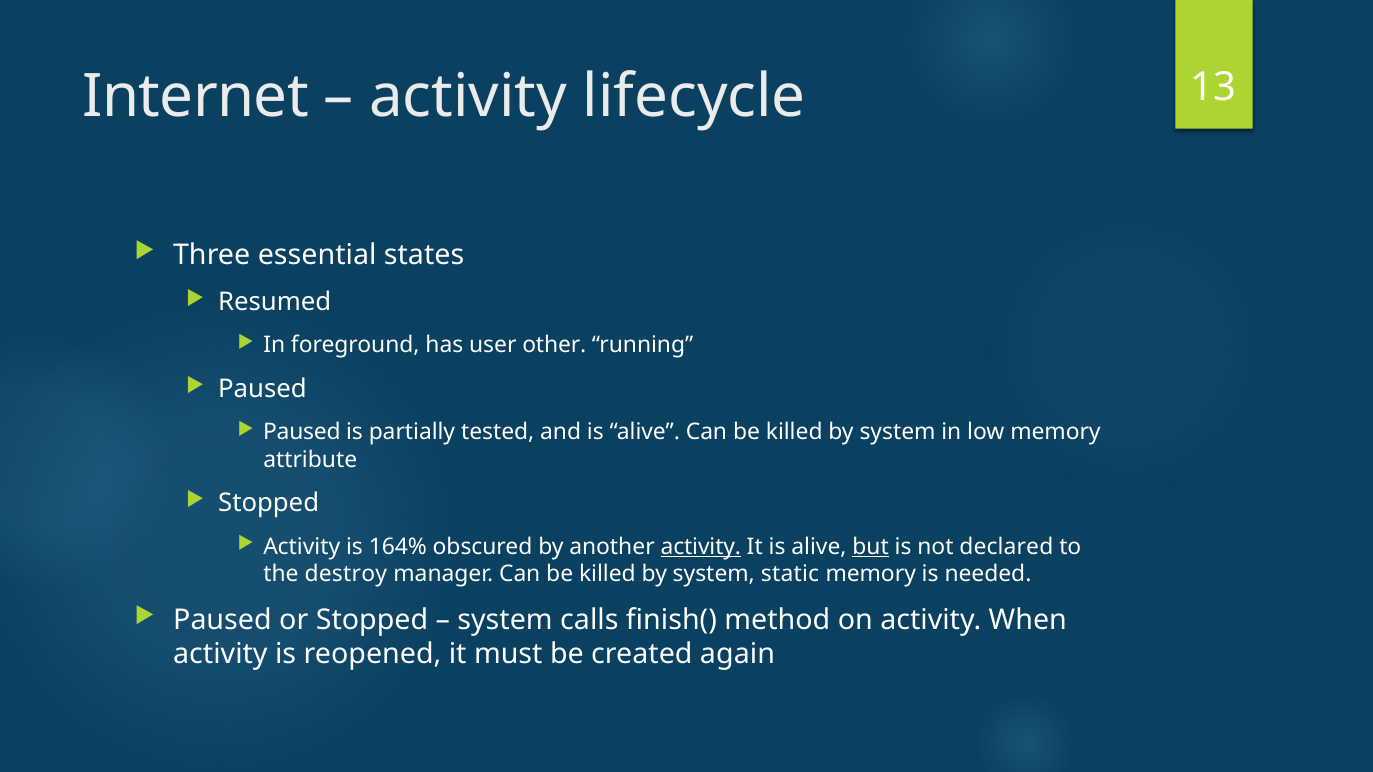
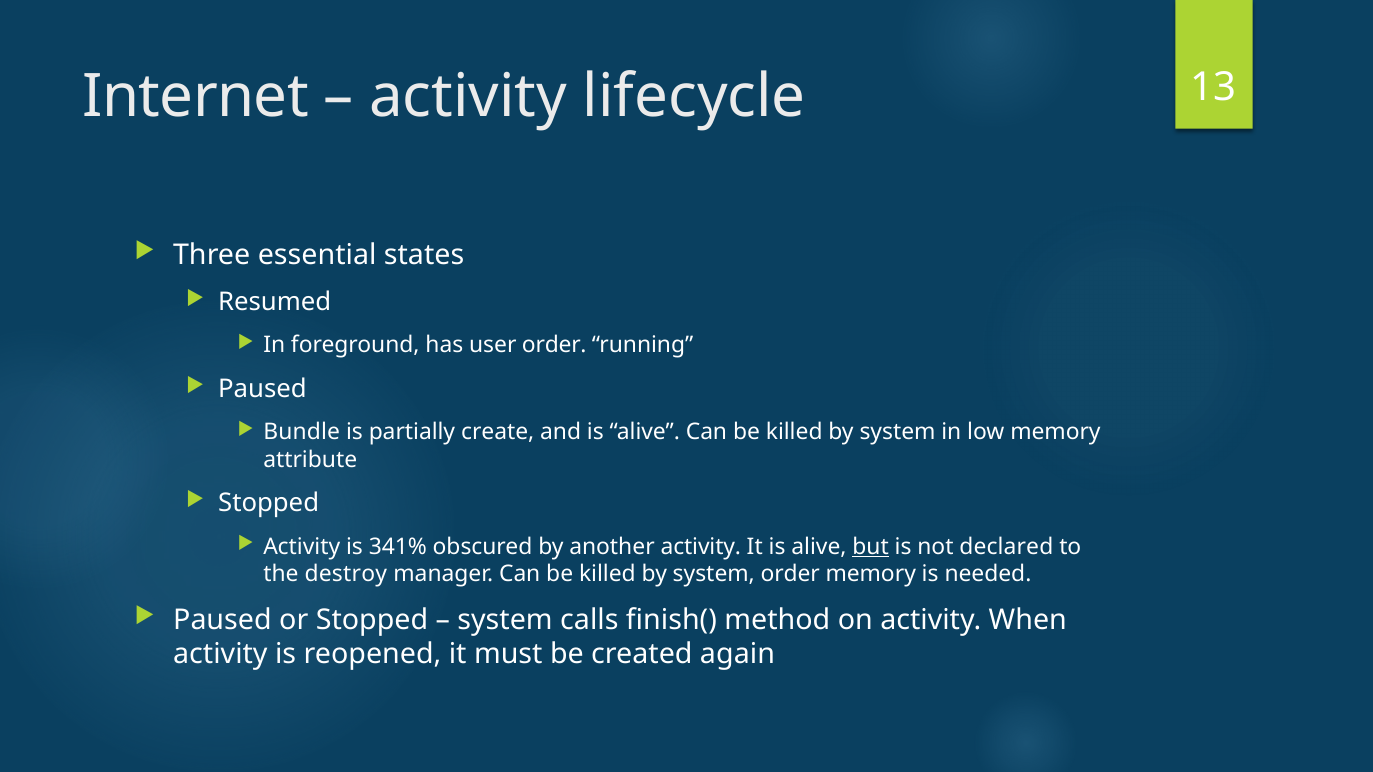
user other: other -> order (554, 346)
Paused: Paused -> Bundle (302, 432)
tested: tested -> create (498, 432)
164%: 164% -> 341% (398, 547)
activity underline: present -> none (701, 547)
system static: static -> order (790, 574)
